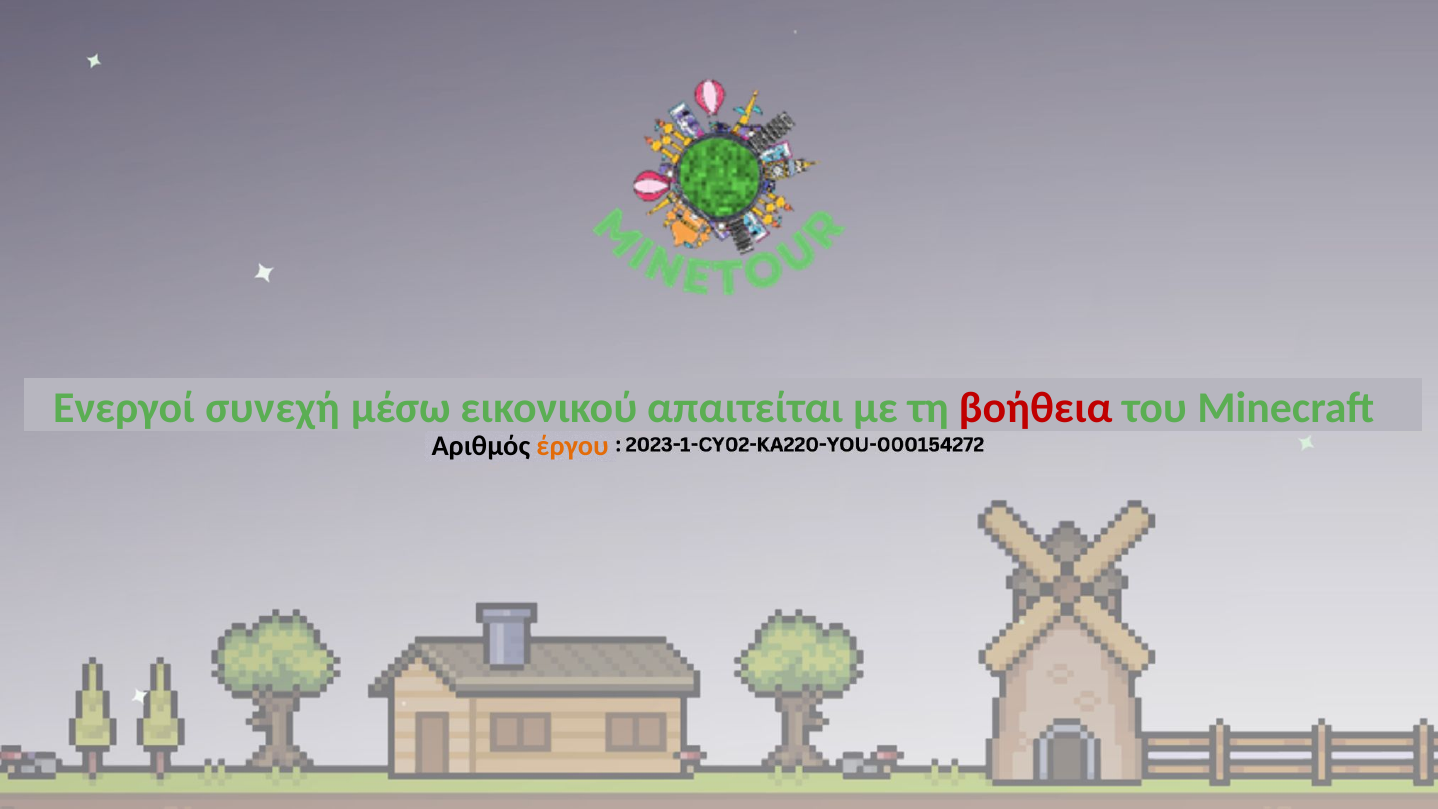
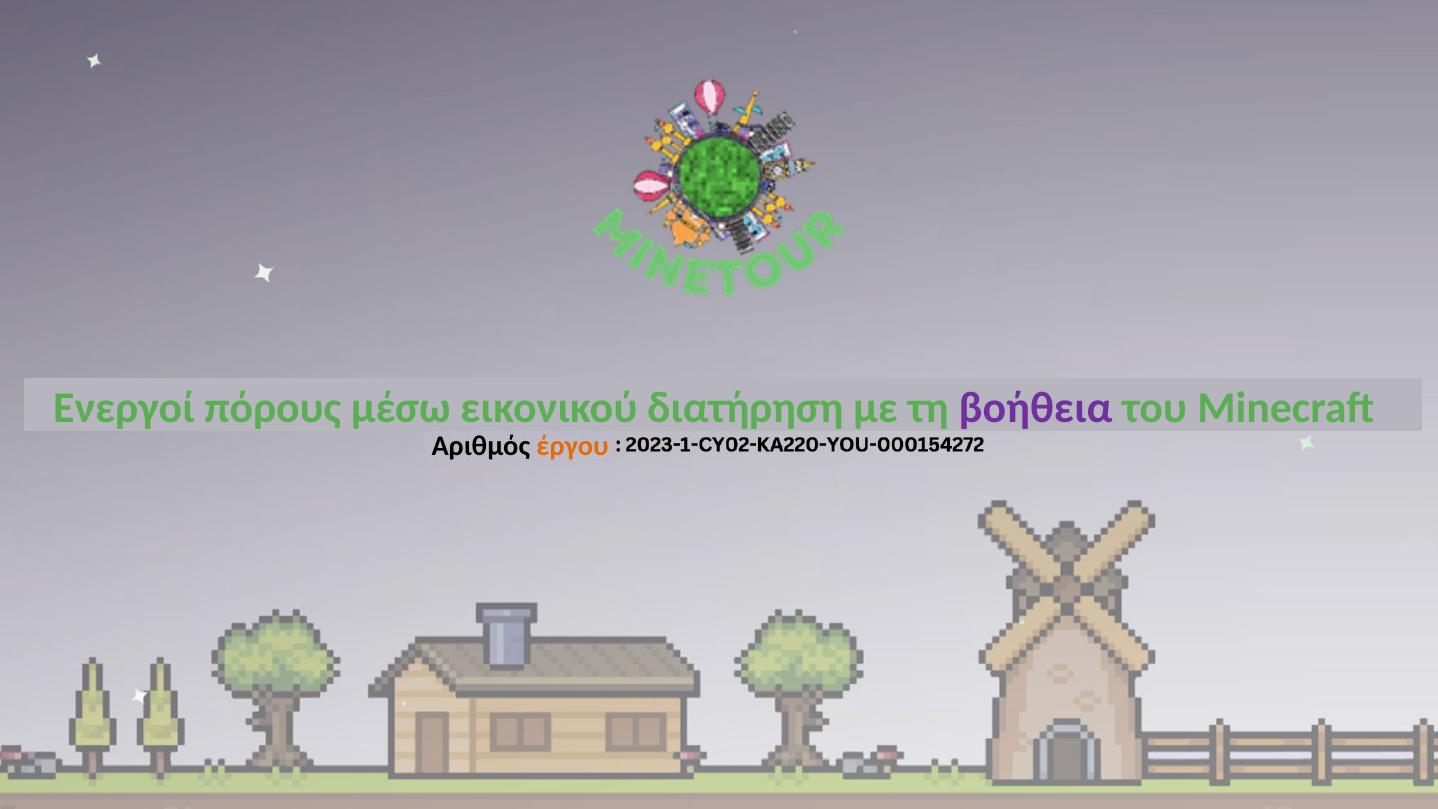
συνεχή: συνεχή -> πόρους (273, 408)
απαιτείται: απαιτείται -> διατήρηση (745, 408)
βοήθεια colour: red -> purple (1036, 408)
